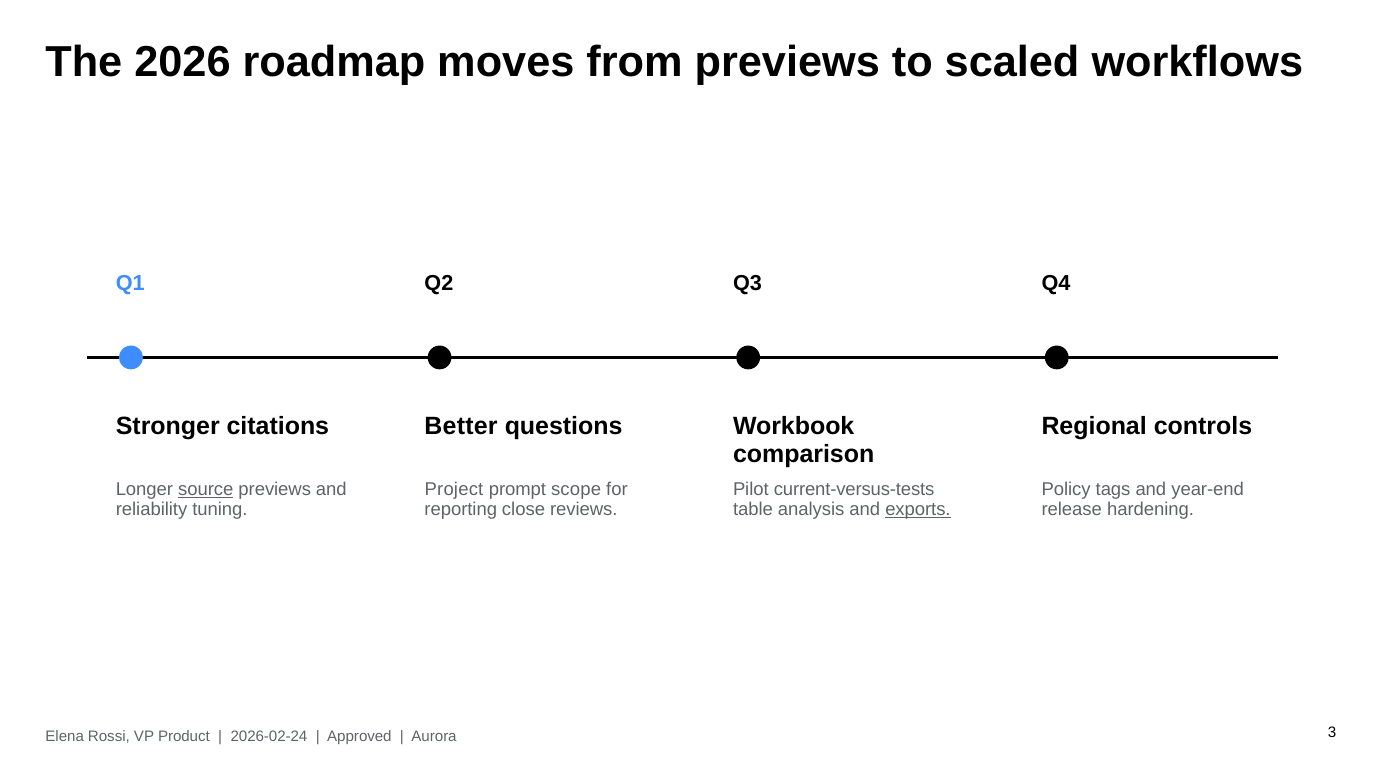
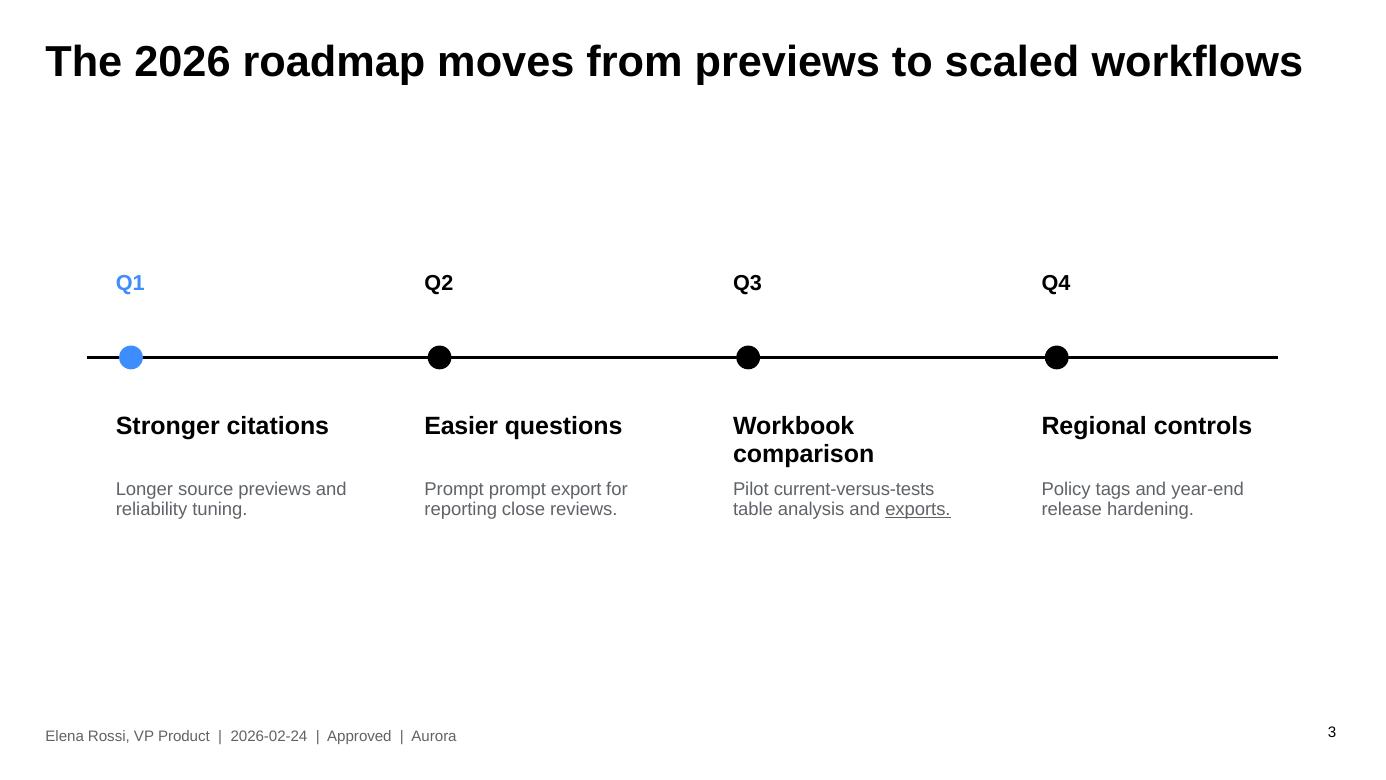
Better: Better -> Easier (461, 426)
source underline: present -> none (206, 489)
Project: Project -> Prompt (454, 489)
scope: scope -> export (576, 489)
